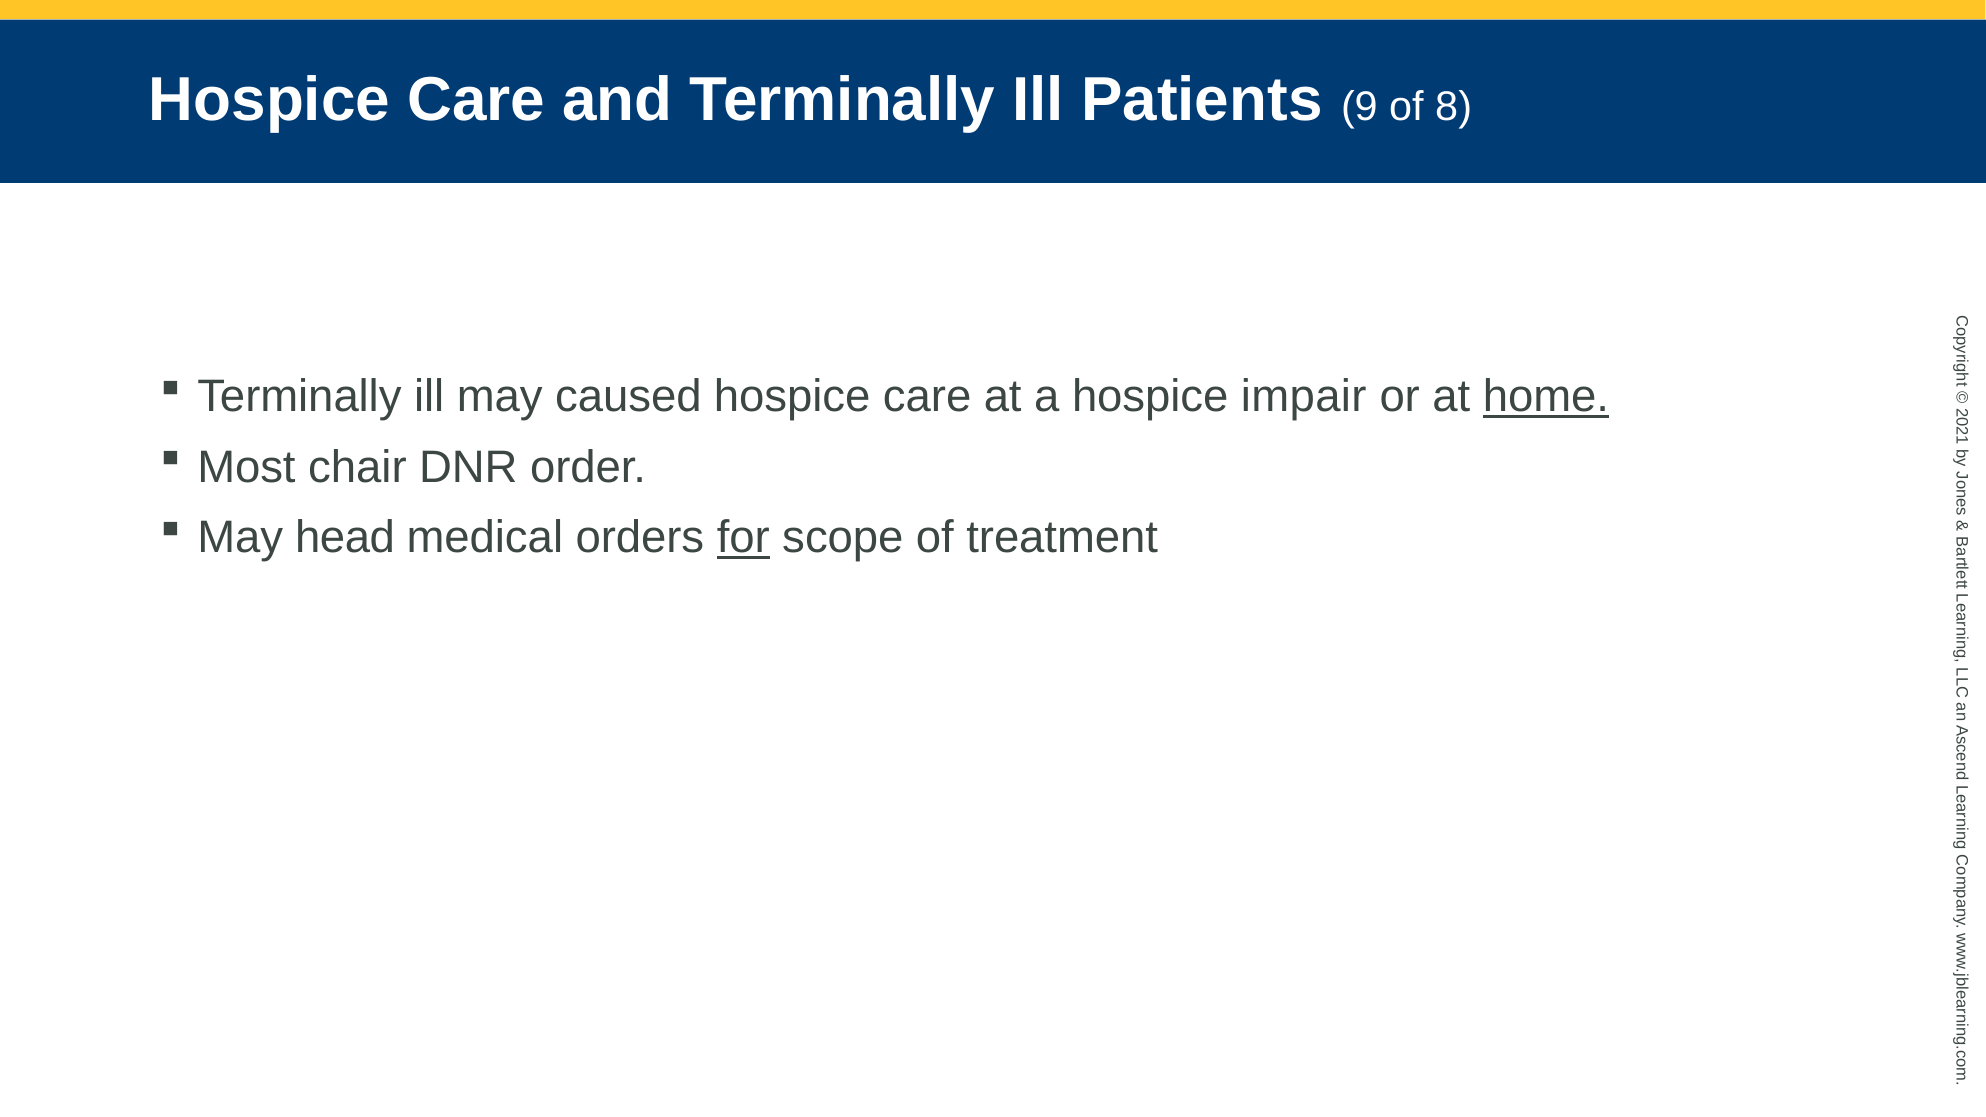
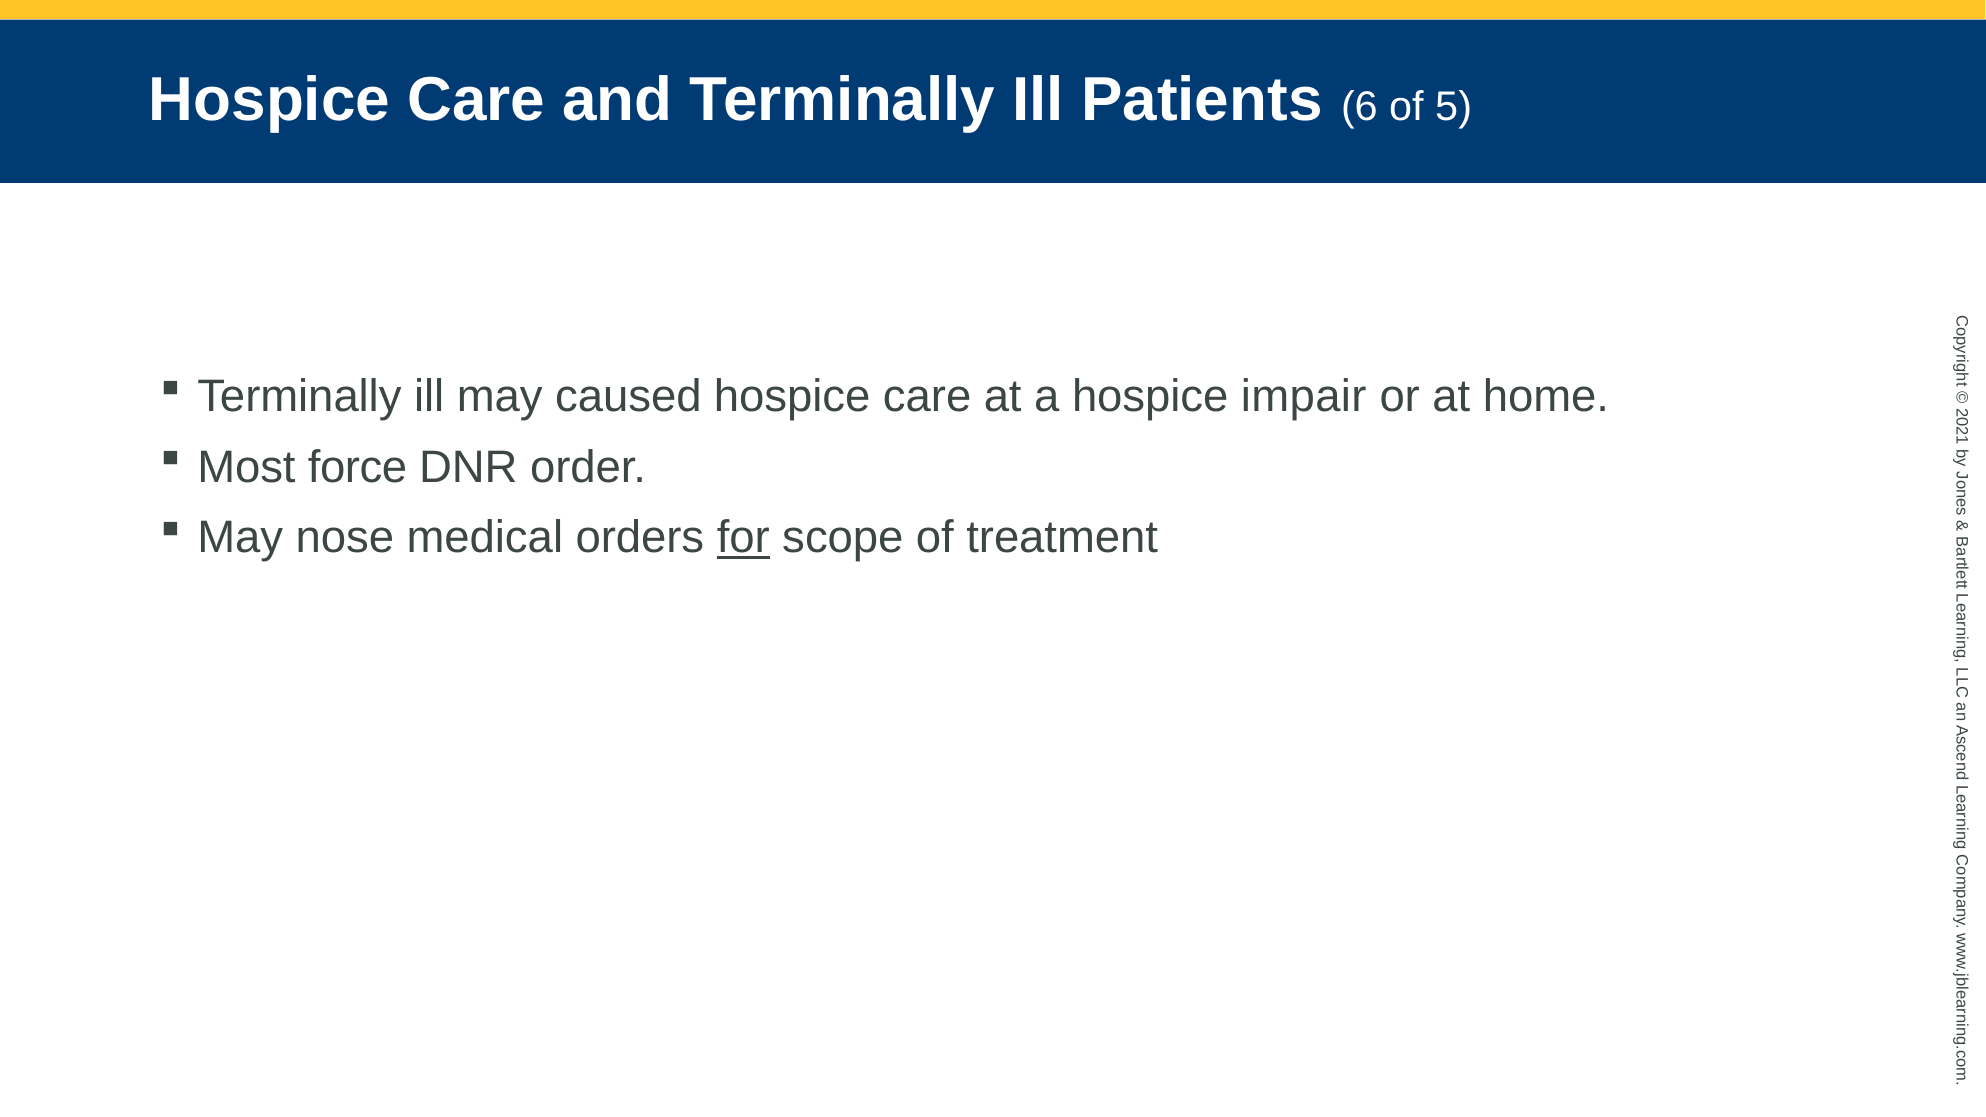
9: 9 -> 6 (1359, 107)
8: 8 -> 5 (1454, 107)
home underline: present -> none (1546, 397)
chair: chair -> force (358, 467)
head: head -> nose (345, 538)
